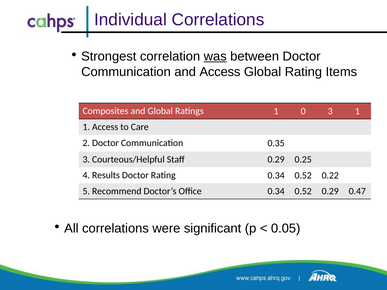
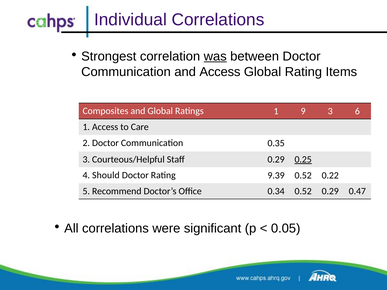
0: 0 -> 9 (303, 111)
3 1: 1 -> 6 (357, 111)
0.25 underline: none -> present (303, 160)
Results: Results -> Should (106, 175)
Rating 0.34: 0.34 -> 9.39 (276, 176)
